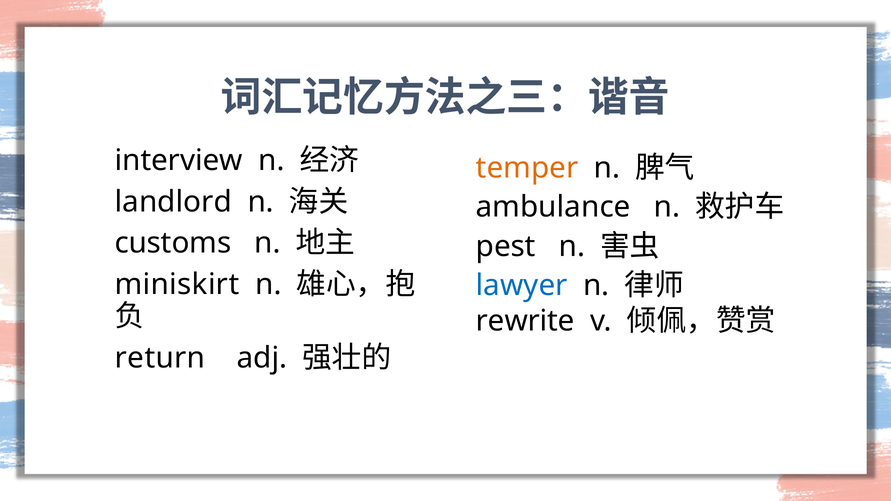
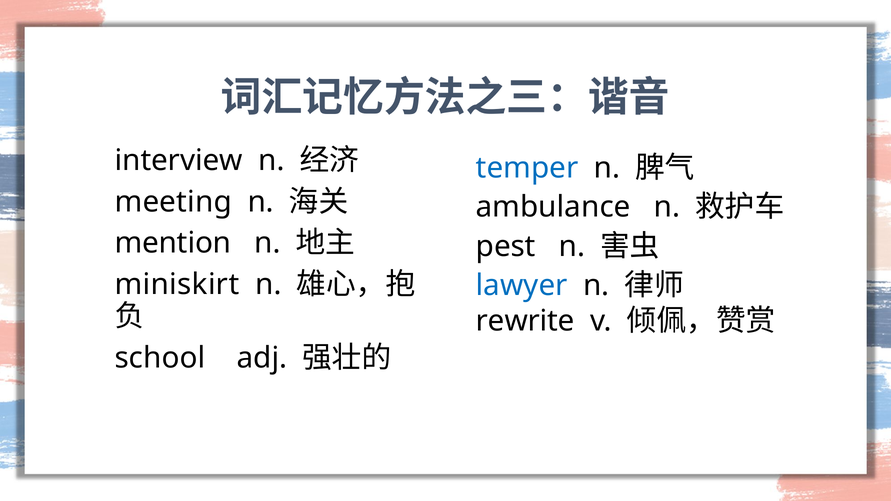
temper colour: orange -> blue (527, 168)
landlord: landlord -> meeting (173, 202)
customs: customs -> mention (173, 243)
return: return -> school (160, 358)
